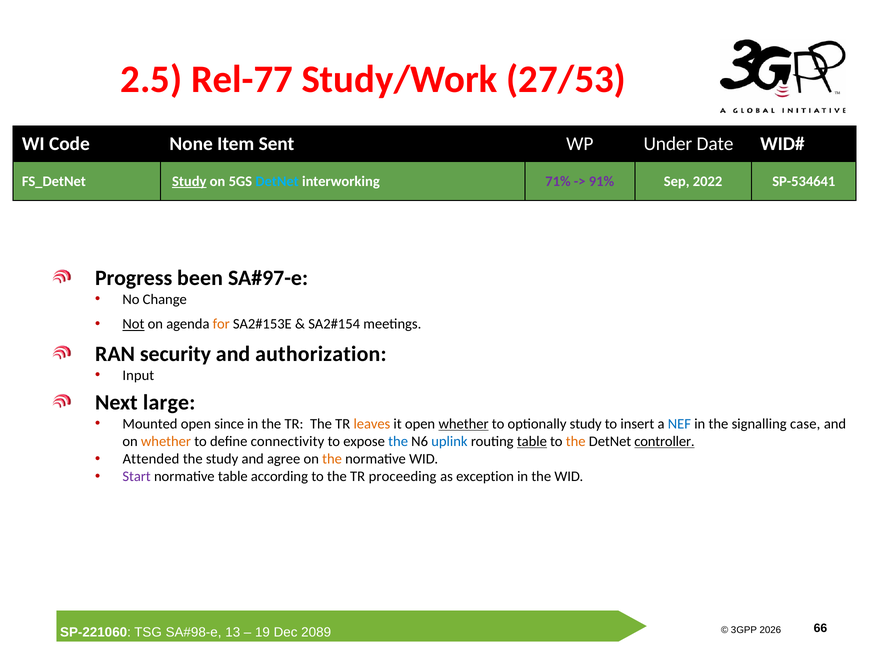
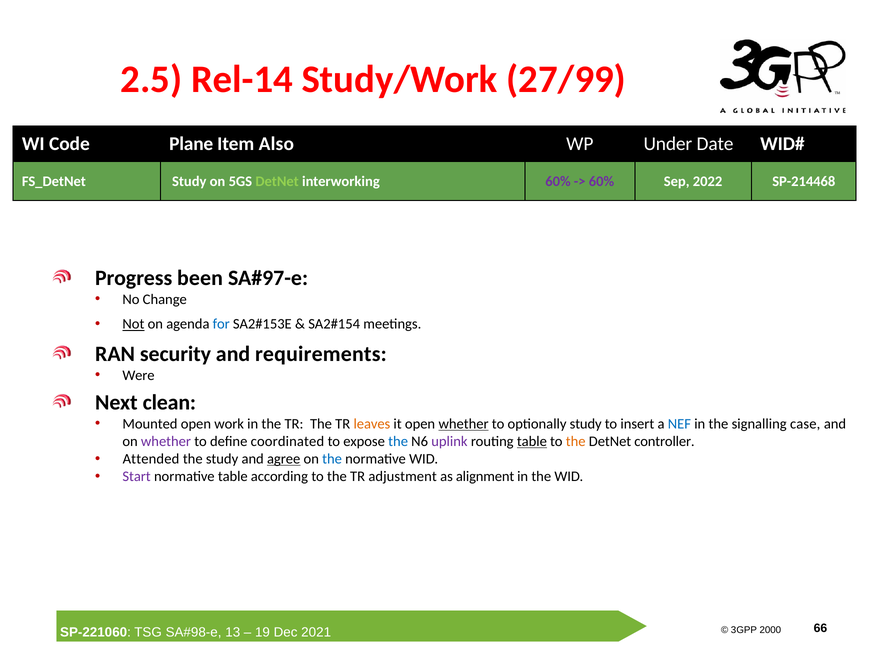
Rel-77: Rel-77 -> Rel-14 (242, 79)
27/53: 27/53 -> 27/99 (566, 79)
None: None -> Plane (191, 144)
Sent: Sent -> Also (276, 144)
Study underline: present -> none (189, 181)
DetNet colour: light blue -> light green (277, 181)
interworking 71%: 71% -> 60% (558, 181)
91%: 91% -> 60% (602, 181)
SP-534641: SP-534641 -> SP-214468 (804, 181)
for colour: orange -> blue (221, 324)
authorization: authorization -> requirements (321, 353)
Input: Input -> Were (138, 375)
large: large -> clean (169, 402)
since: since -> work (229, 423)
whether colour: orange -> purple (166, 441)
connectivity: connectivity -> coordinated (287, 441)
uplink colour: blue -> purple (449, 441)
controller underline: present -> none (664, 441)
agree underline: none -> present (284, 458)
the colour: orange -> blue (332, 458)
proceeding: proceeding -> adjustment (403, 476)
exception: exception -> alignment (485, 476)
2026: 2026 -> 2000 (770, 629)
2089: 2089 -> 2021 (316, 632)
